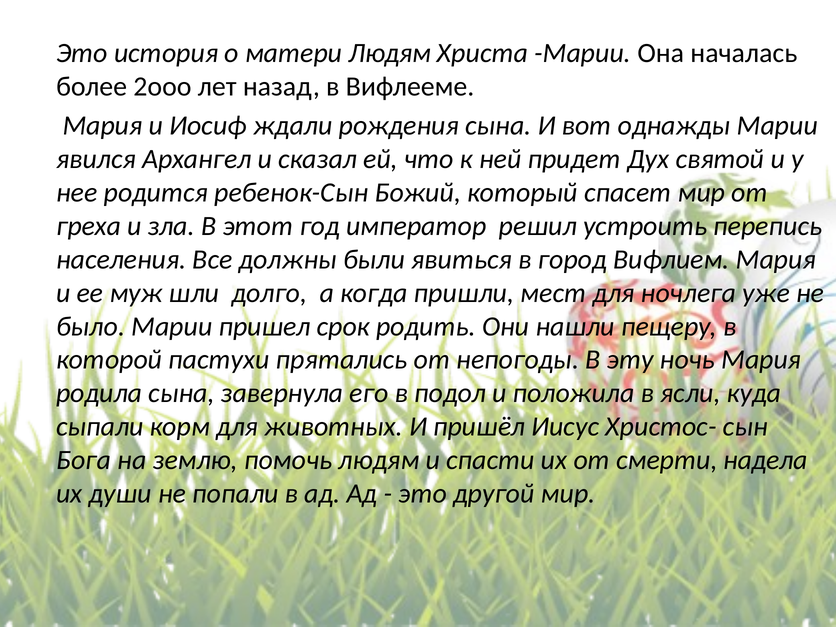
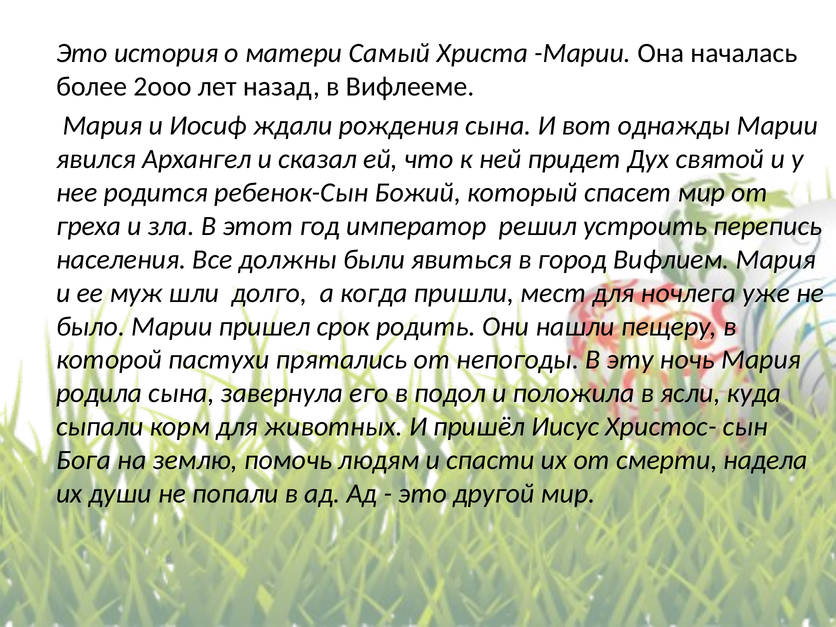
матери Людям: Людям -> Самый (389, 53)
